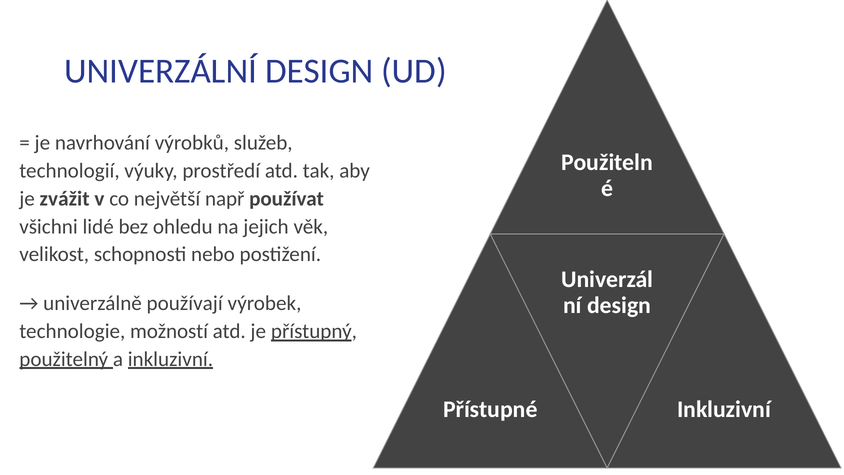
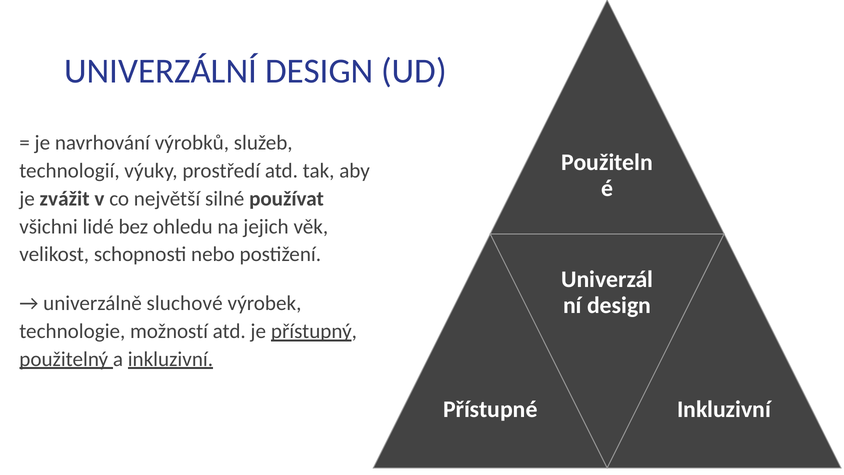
např: např -> silné (225, 199)
používají: používají -> sluchové (185, 303)
